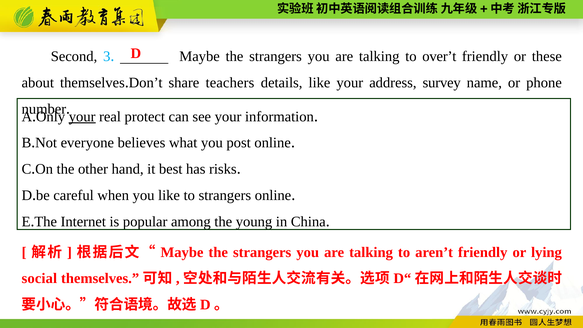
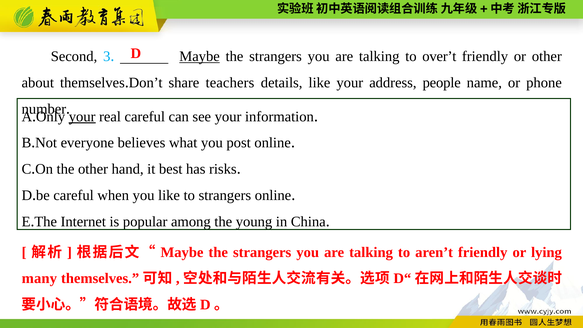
Maybe underline: none -> present (200, 56)
or these: these -> other (547, 56)
survey: survey -> people (442, 83)
real protect: protect -> careful (145, 117)
social: social -> many (39, 278)
